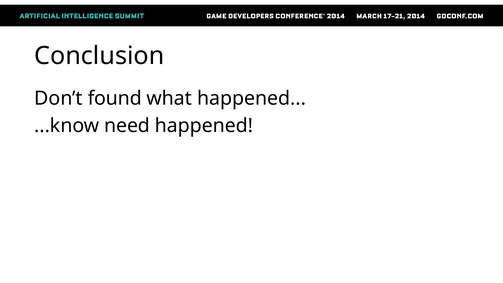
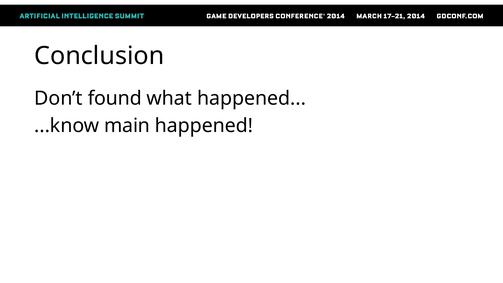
need: need -> main (127, 126)
